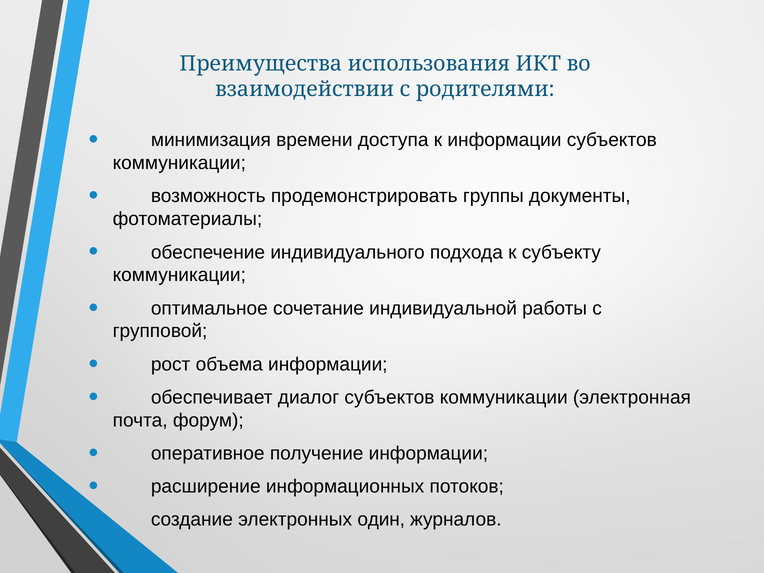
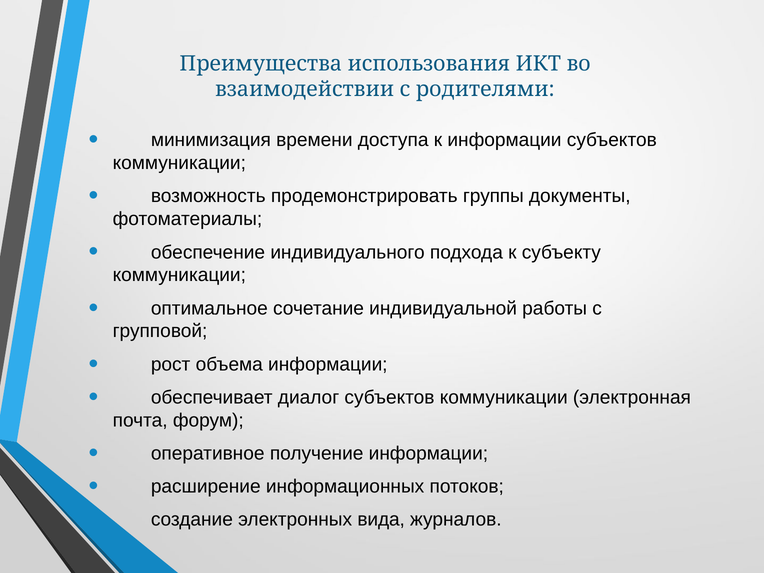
один: один -> вида (381, 520)
